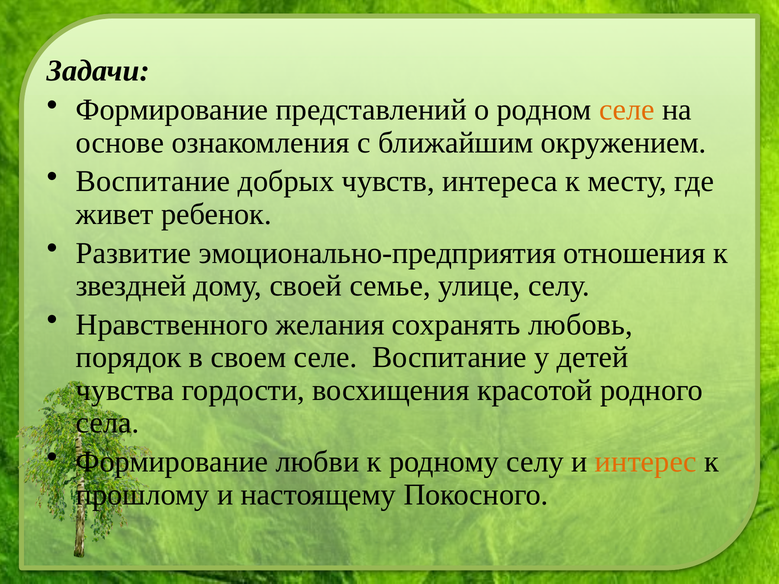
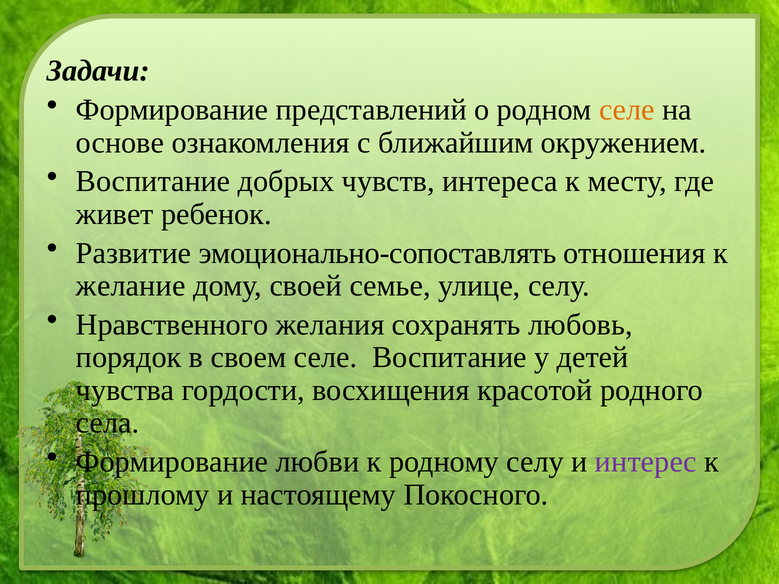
эмоционально-предприятия: эмоционально-предприятия -> эмоционально-сопоставлять (378, 253)
звездней: звездней -> желание (131, 286)
интерес colour: orange -> purple (646, 462)
